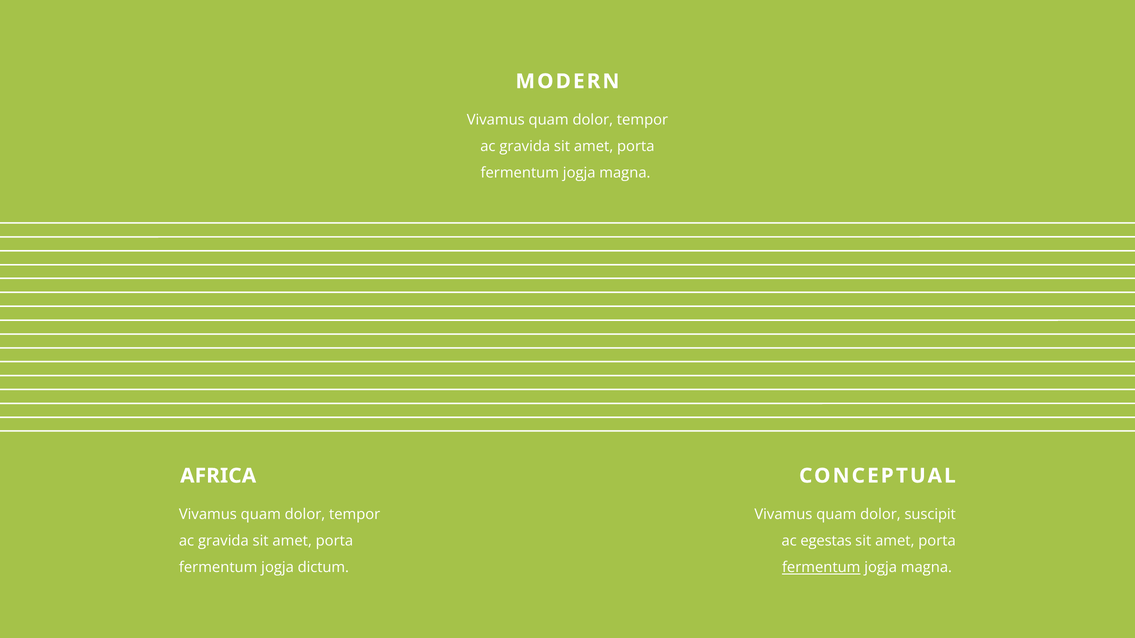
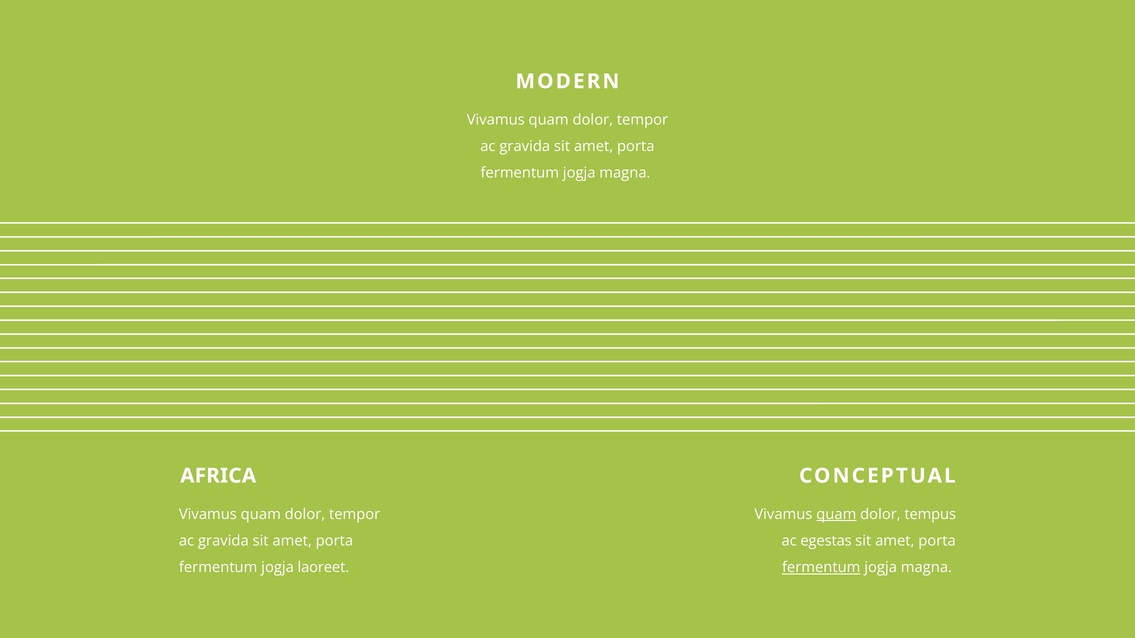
quam underline: none -> present (836, 515)
suscipit: suscipit -> tempus (930, 515)
dictum: dictum -> laoreet (323, 568)
